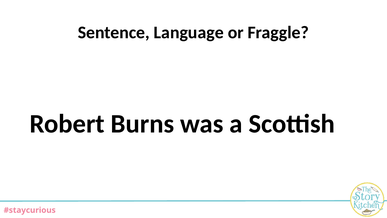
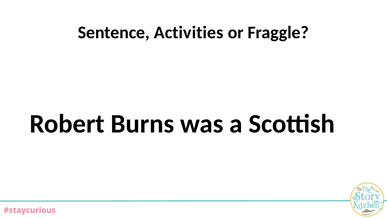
Language: Language -> Activities (189, 33)
